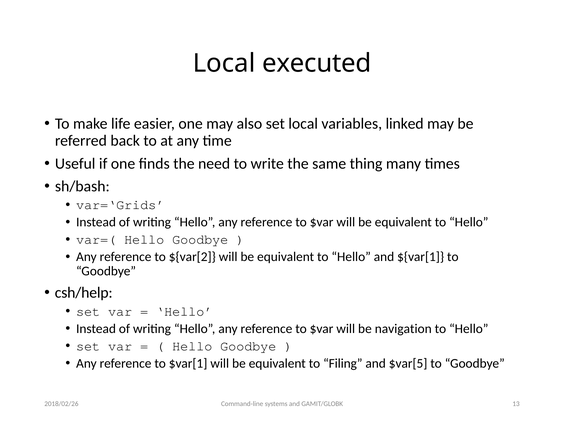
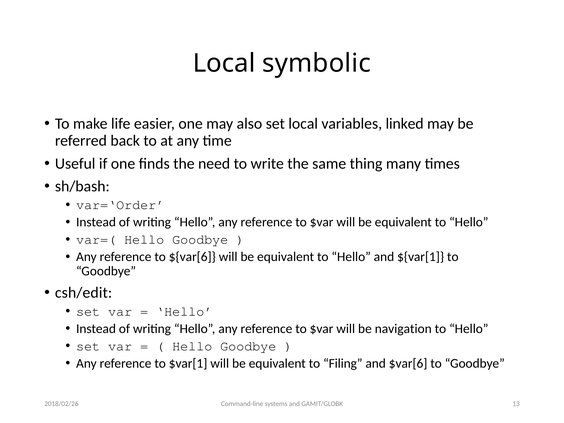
executed: executed -> symbolic (317, 63)
var=‘Grids: var=‘Grids -> var=‘Order (120, 205)
${var[2: ${var[2 -> ${var[6 (192, 257)
csh/help: csh/help -> csh/edit (84, 293)
$var[5: $var[5 -> $var[6 (408, 363)
